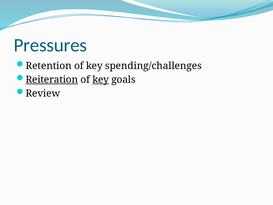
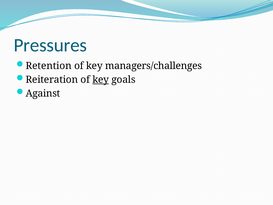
spending/challenges: spending/challenges -> managers/challenges (153, 66)
Reiteration underline: present -> none (52, 80)
Review: Review -> Against (43, 93)
